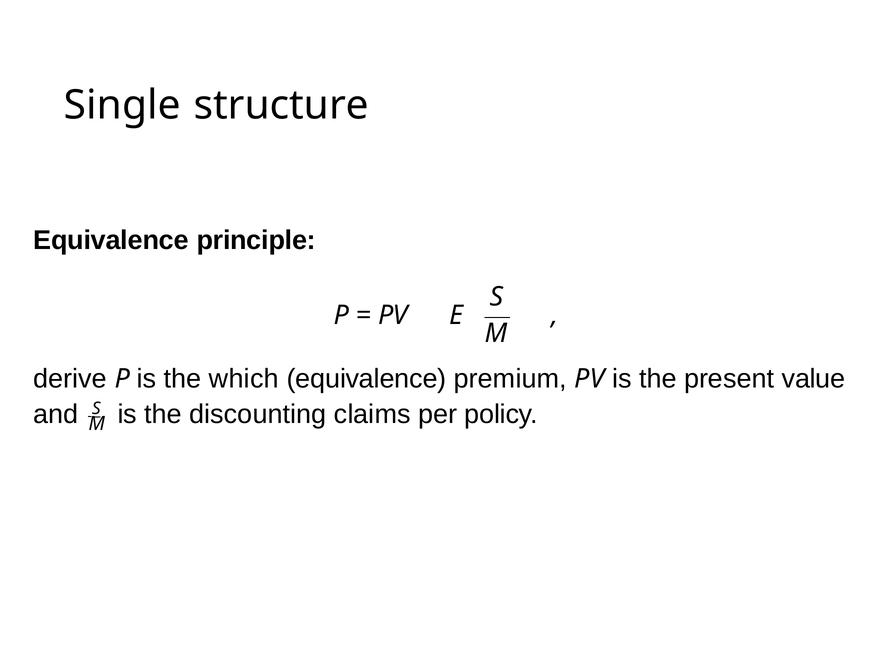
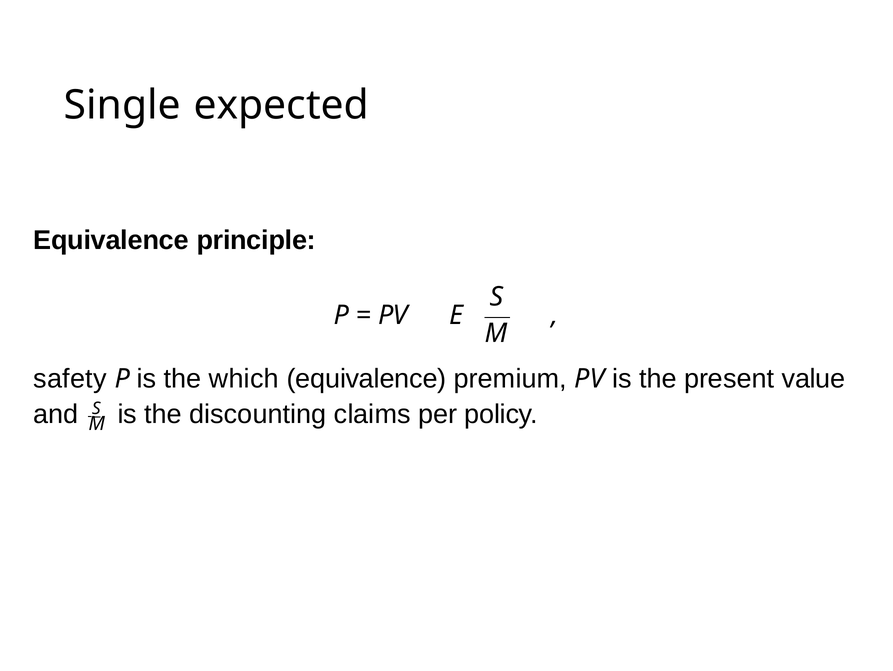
structure: structure -> expected (281, 105)
derive: derive -> safety (70, 378)
